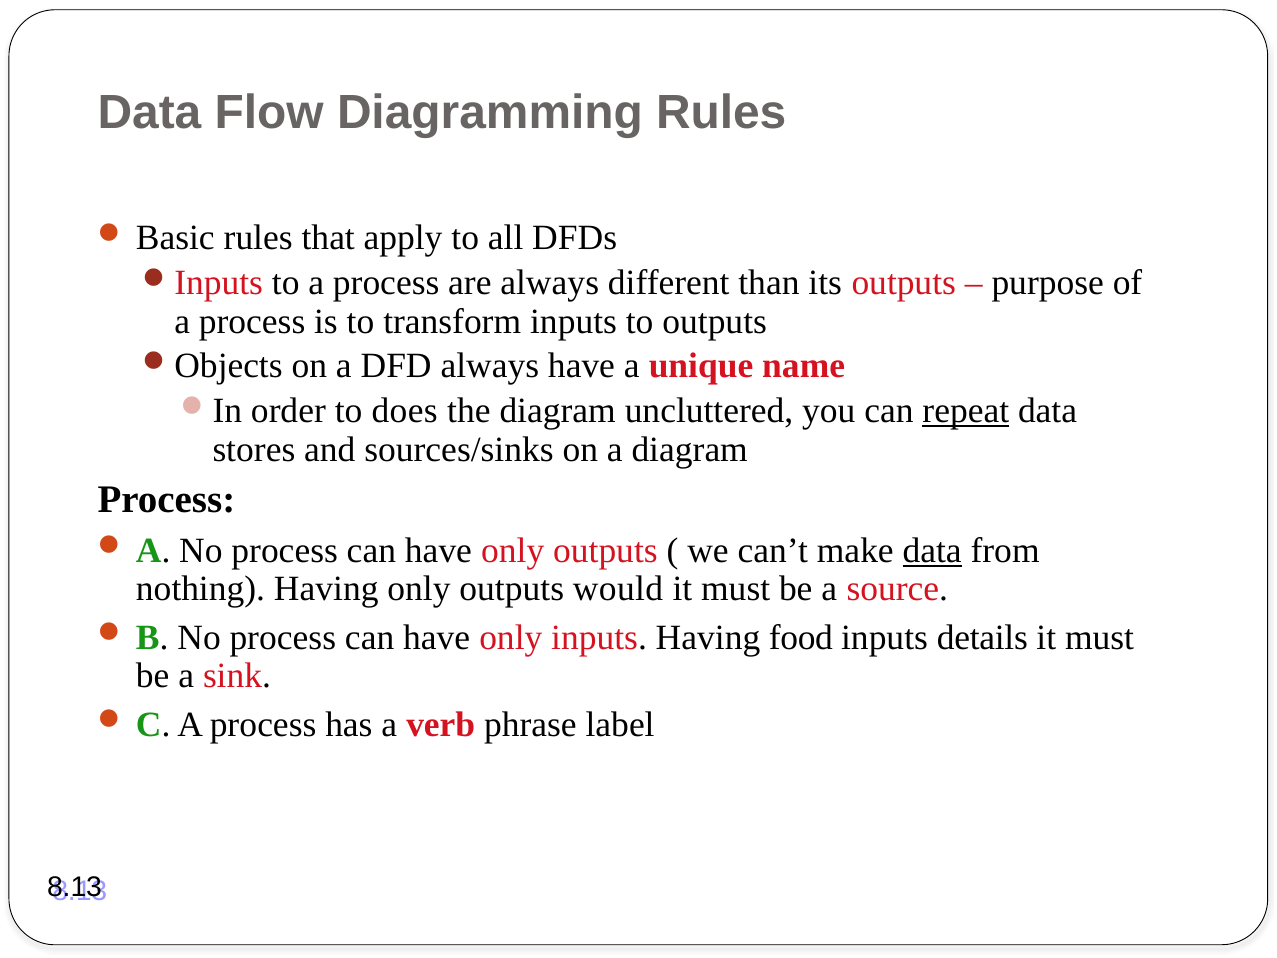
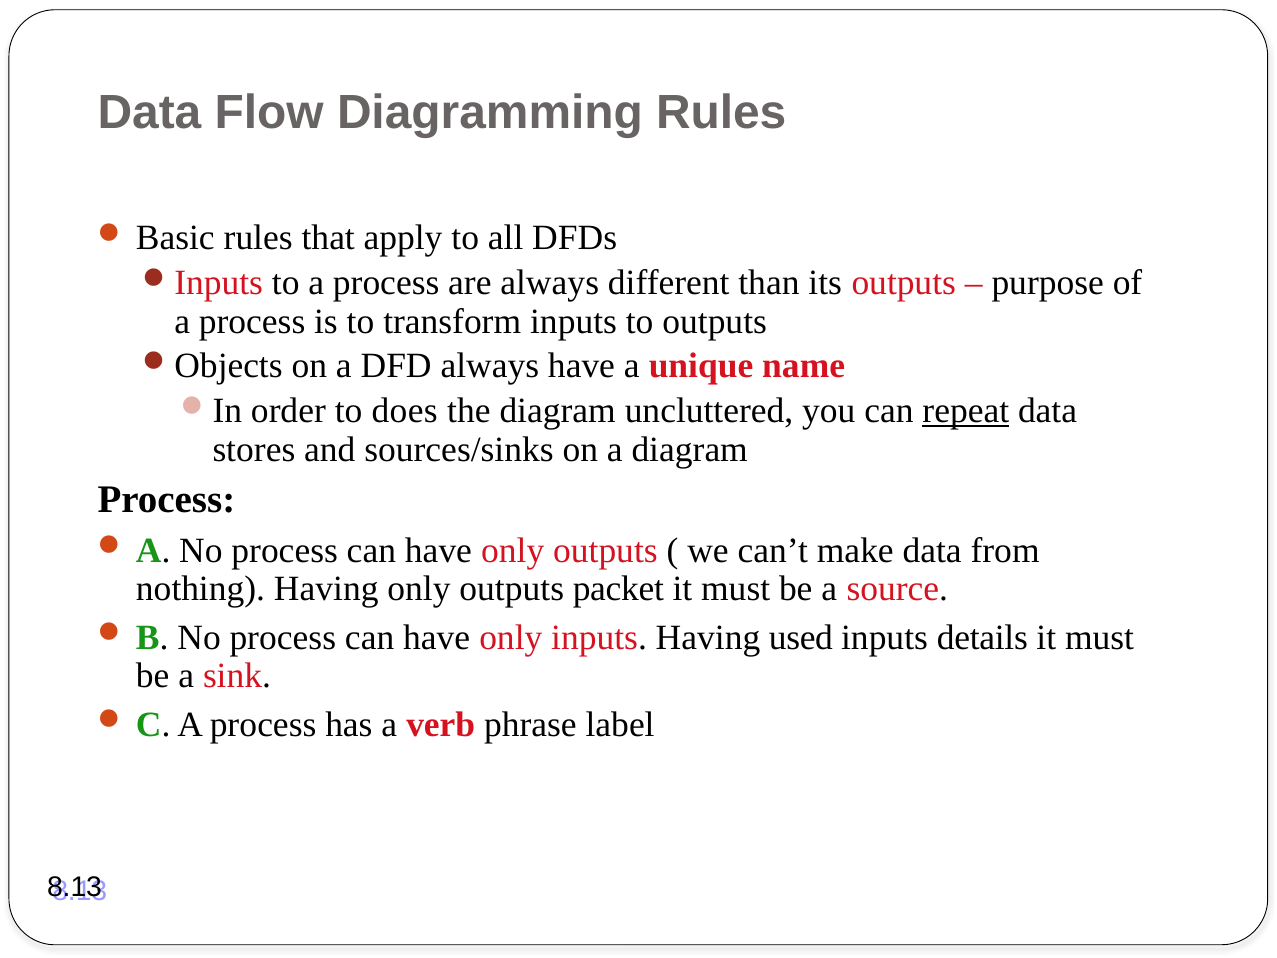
data underline: present -> none (932, 550)
would: would -> packet (618, 589)
food: food -> used (801, 637)
